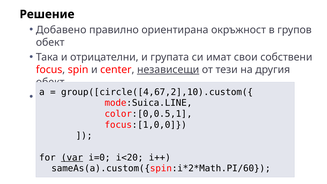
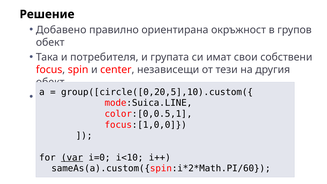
отрицателни: отрицателни -> потребителя (104, 57)
независещи underline: present -> none (168, 70)
group([circle([4,67,2],10).custom({: group([circle([4,67,2],10).custom({ -> group([circle([0,20,5],10).custom({ (157, 92)
i<20: i<20 -> i<10 (130, 157)
